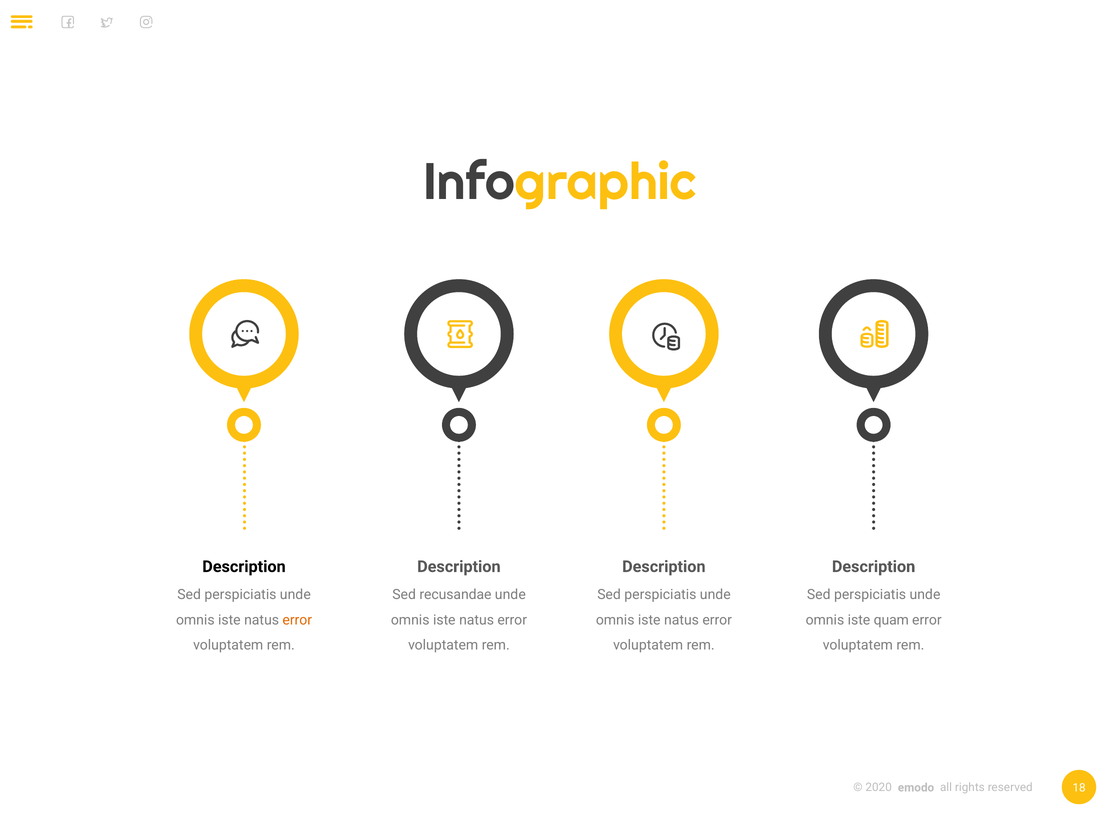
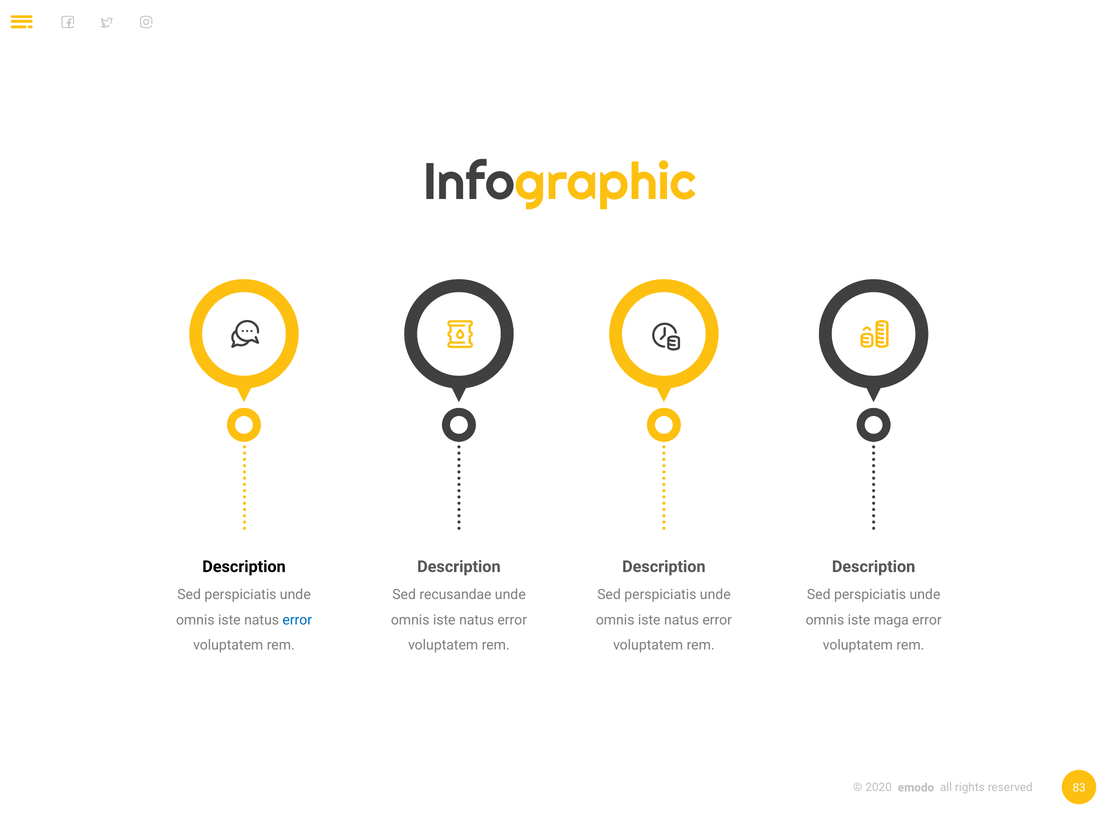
error colour: orange -> blue (297, 620)
quam: quam -> maga (891, 620)
18: 18 -> 83 (1079, 788)
